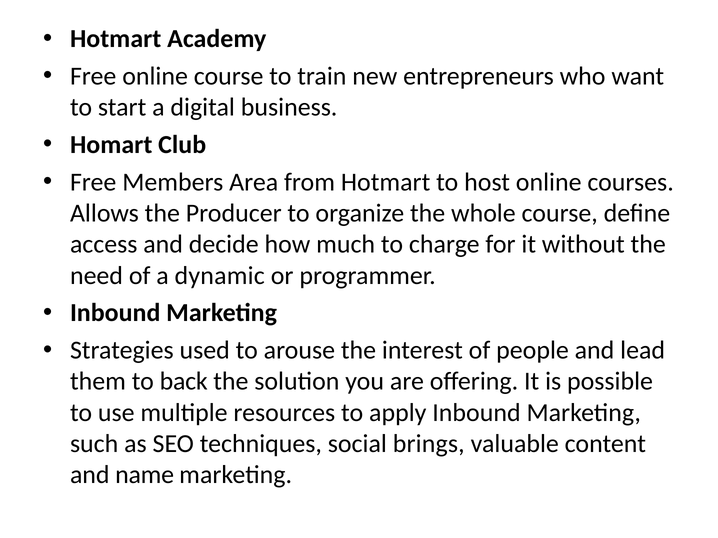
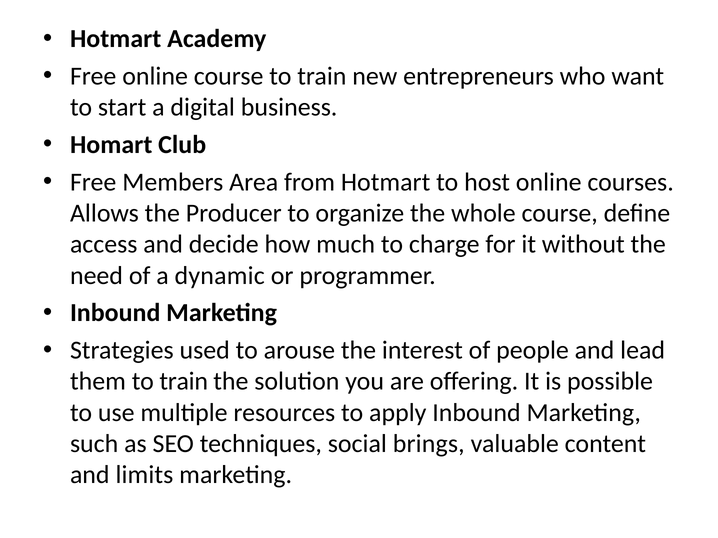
them to back: back -> train (184, 382)
name: name -> limits (144, 475)
